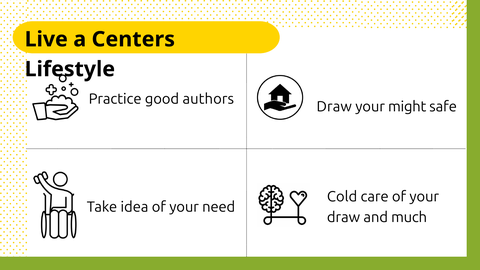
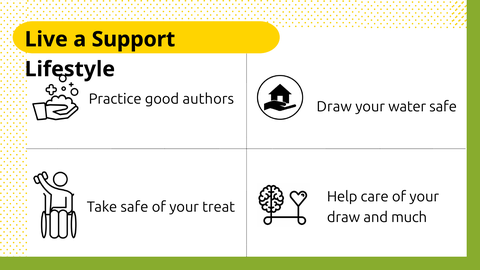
Centers: Centers -> Support (133, 39)
might: might -> water (407, 107)
Cold: Cold -> Help (342, 197)
Take idea: idea -> safe (134, 207)
need: need -> treat (219, 207)
